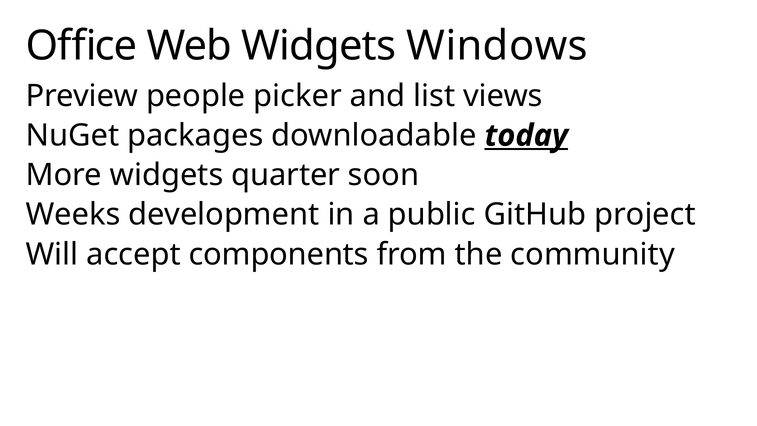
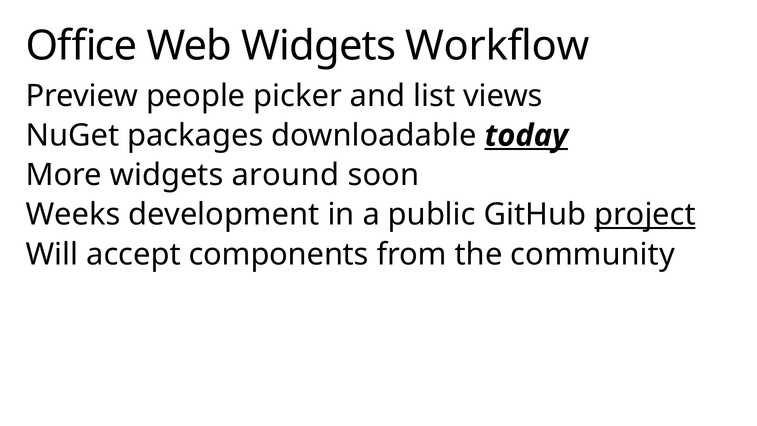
Windows: Windows -> Workflow (497, 46)
quarter: quarter -> around (286, 175)
project underline: none -> present (645, 215)
